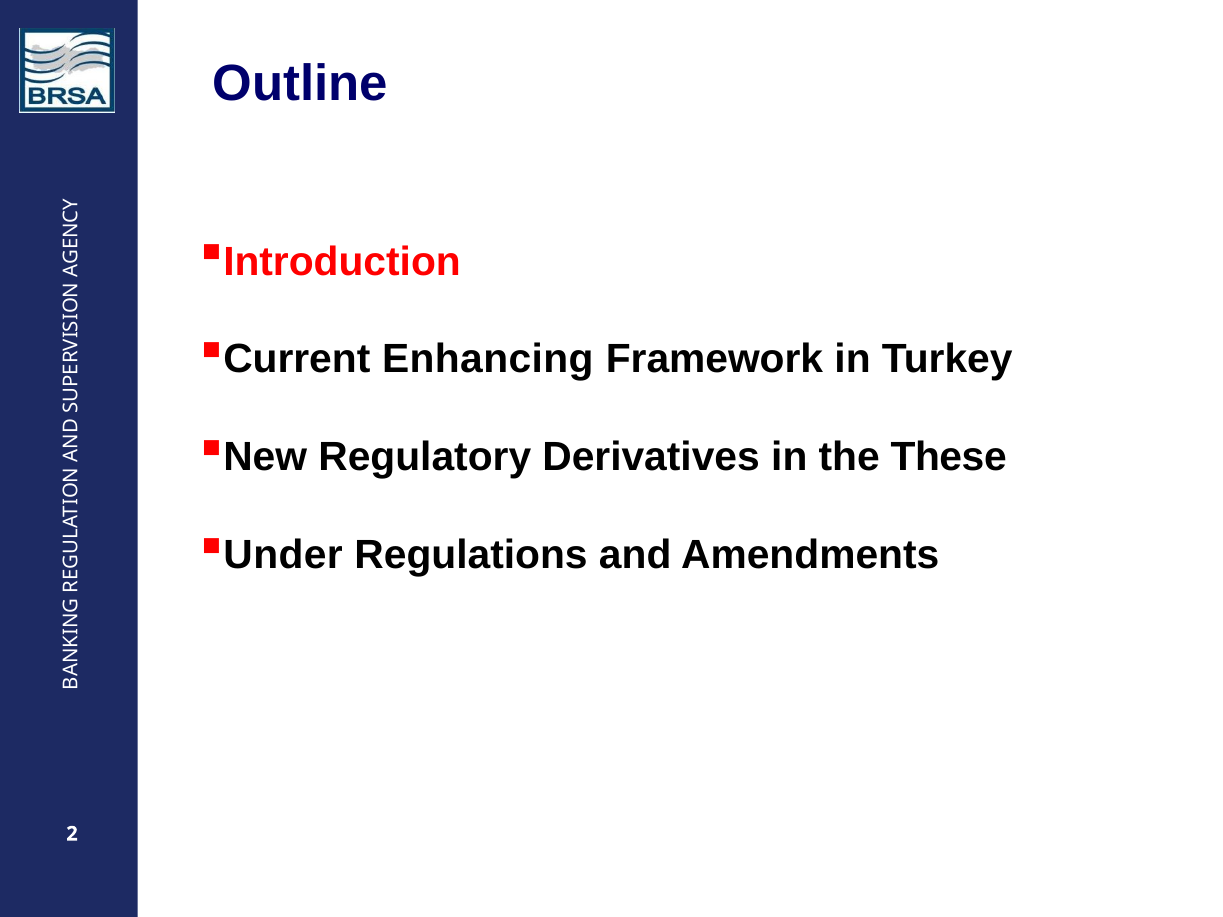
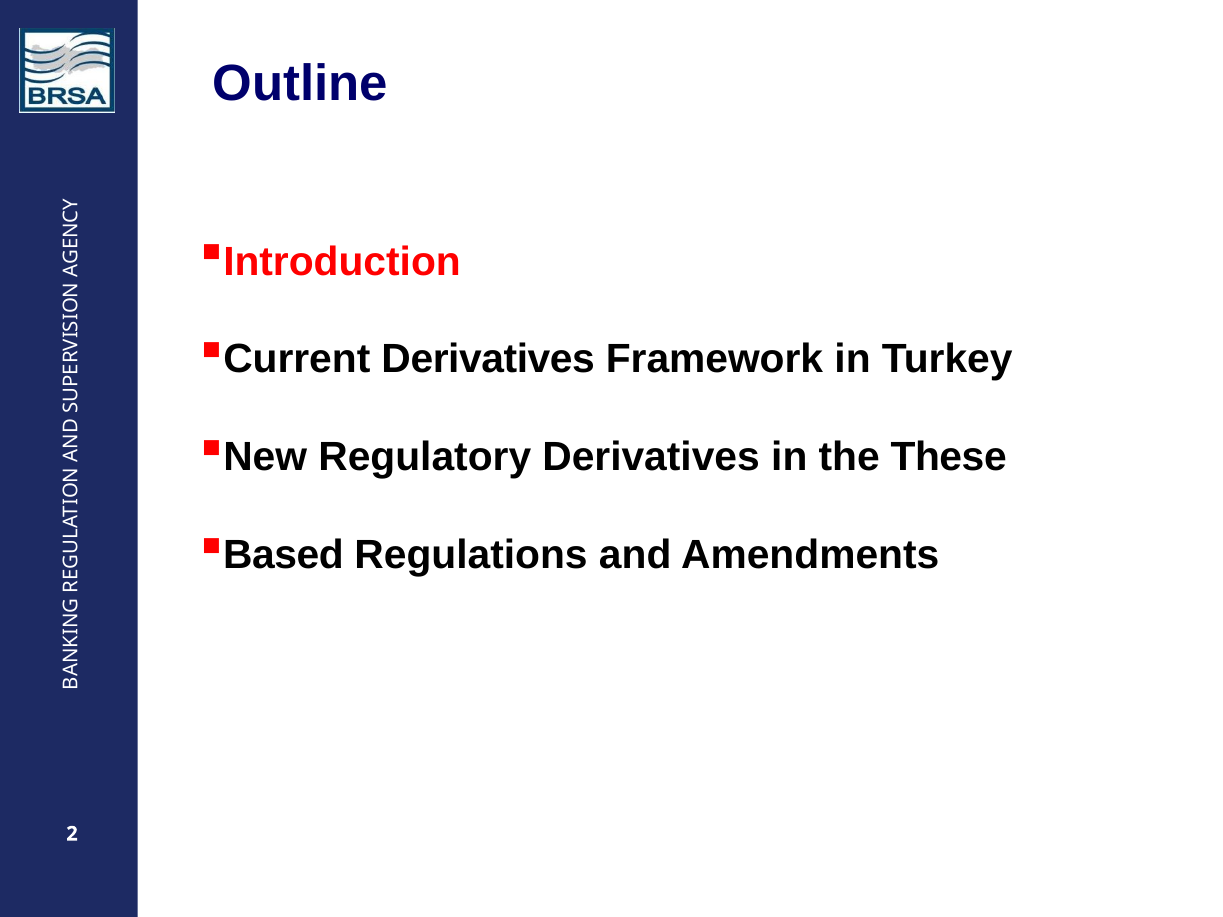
Current Enhancing: Enhancing -> Derivatives (488, 360)
Under: Under -> Based (283, 555)
